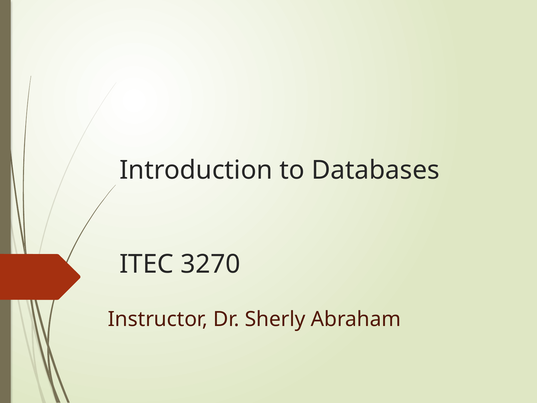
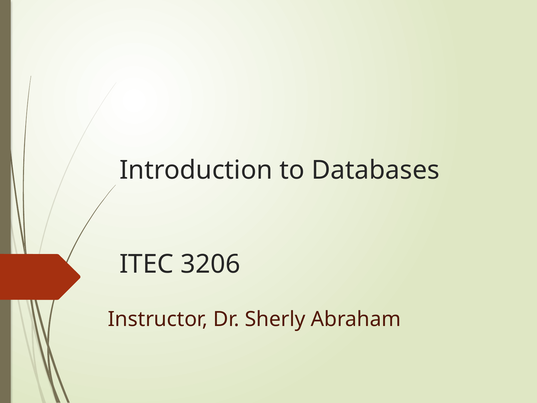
3270: 3270 -> 3206 (210, 264)
